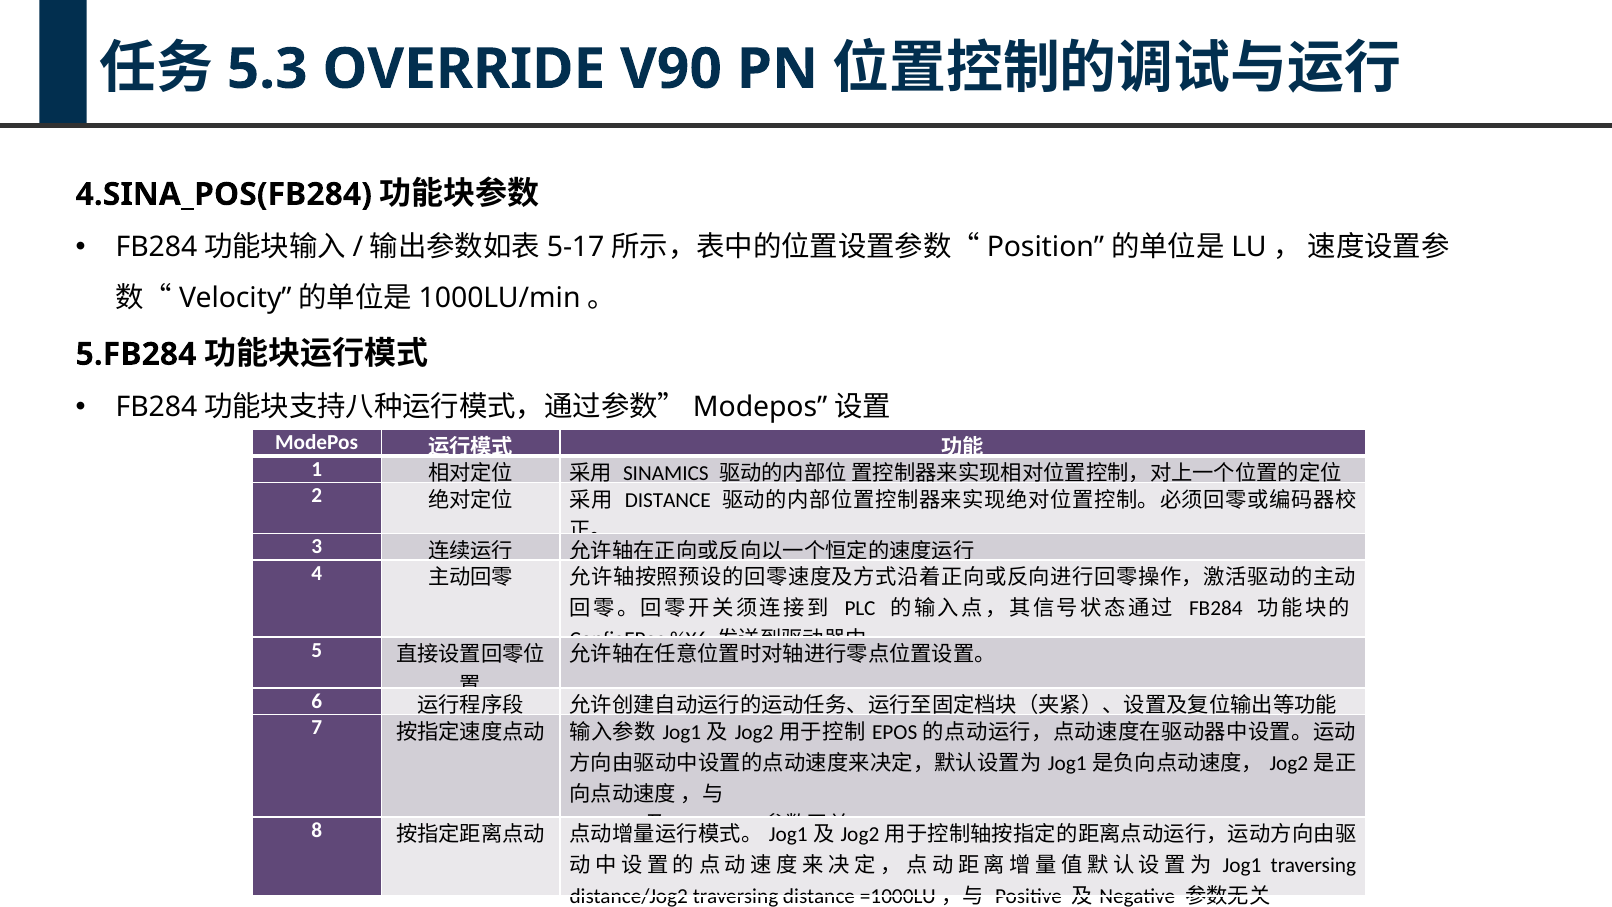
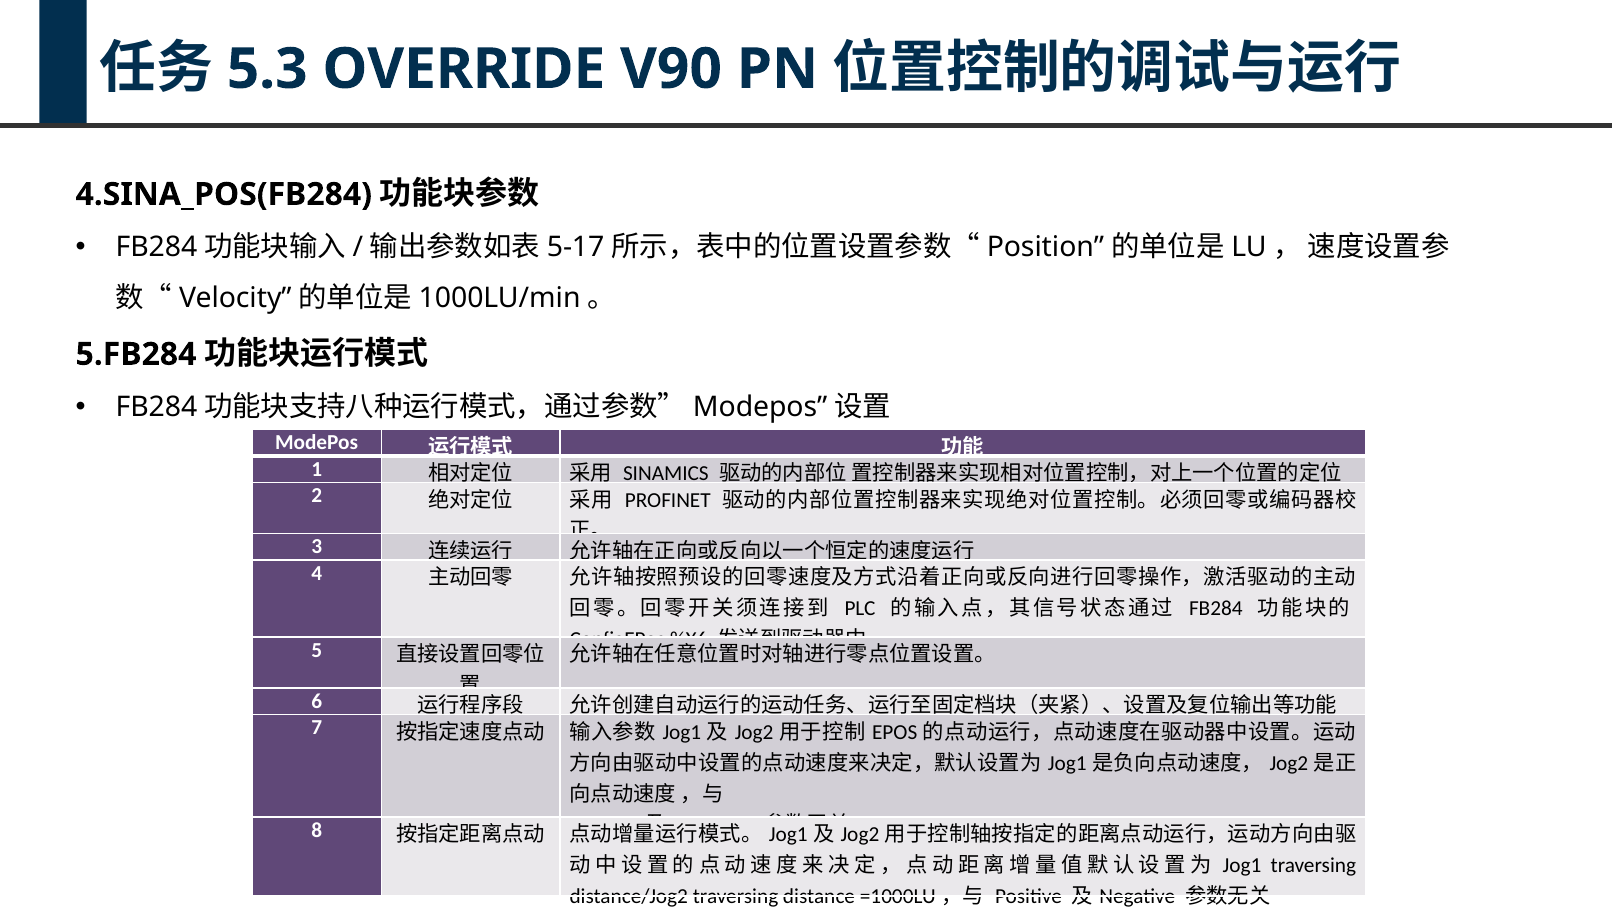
DISTANCE: DISTANCE -> PROFINET (668, 500)
